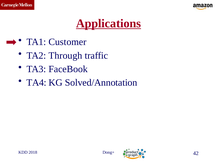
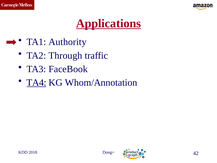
Customer: Customer -> Authority (68, 42)
TA4 underline: none -> present (36, 82)
Solved/Annotation: Solved/Annotation -> Whom/Annotation (101, 82)
